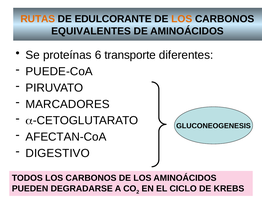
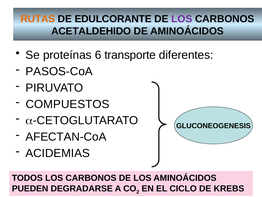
LOS colour: orange -> purple (182, 19)
EQUIVALENTES: EQUIVALENTES -> ACETALDEHIDO (91, 31)
PUEDE-CoA: PUEDE-CoA -> PASOS-CoA (59, 71)
MARCADORES: MARCADORES -> COMPUESTOS (68, 104)
DIGESTIVO: DIGESTIVO -> ACIDEMIAS (58, 153)
